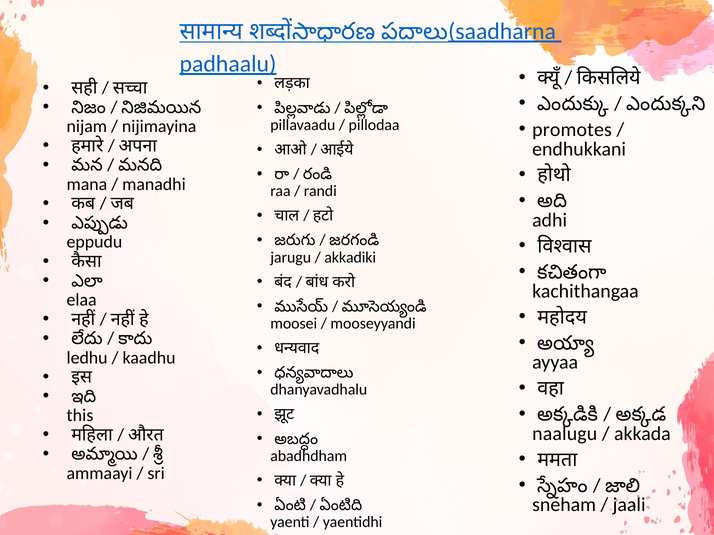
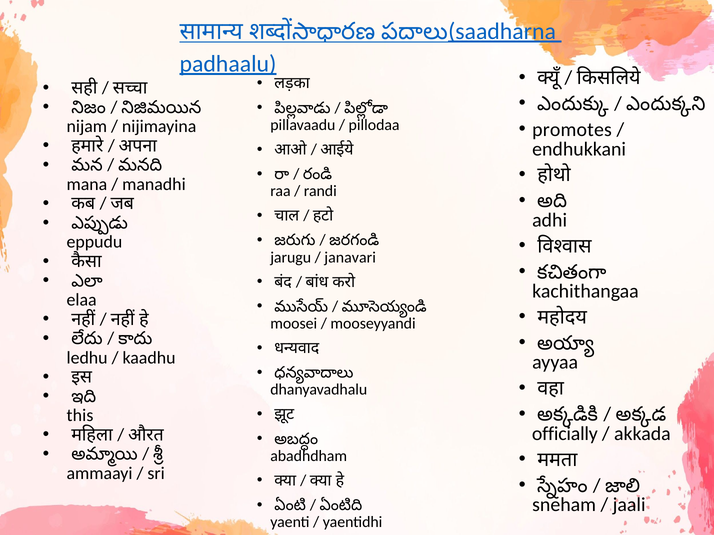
akkadiki: akkadiki -> janavari (350, 258)
naalugu: naalugu -> officially (565, 434)
